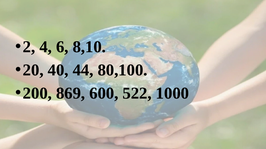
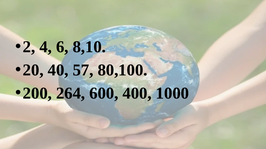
44: 44 -> 57 (83, 70)
869: 869 -> 264 (71, 94)
522: 522 -> 400 (137, 94)
